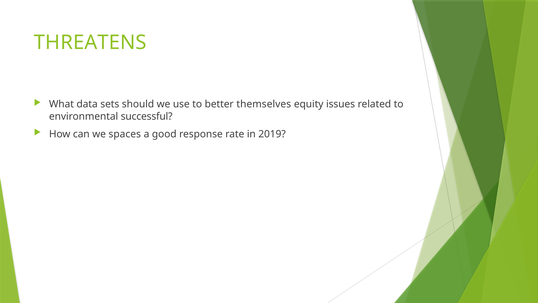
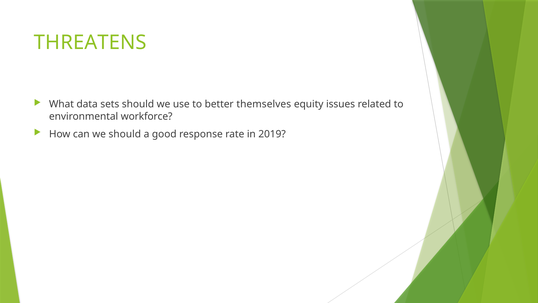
successful: successful -> workforce (147, 116)
we spaces: spaces -> should (125, 134)
